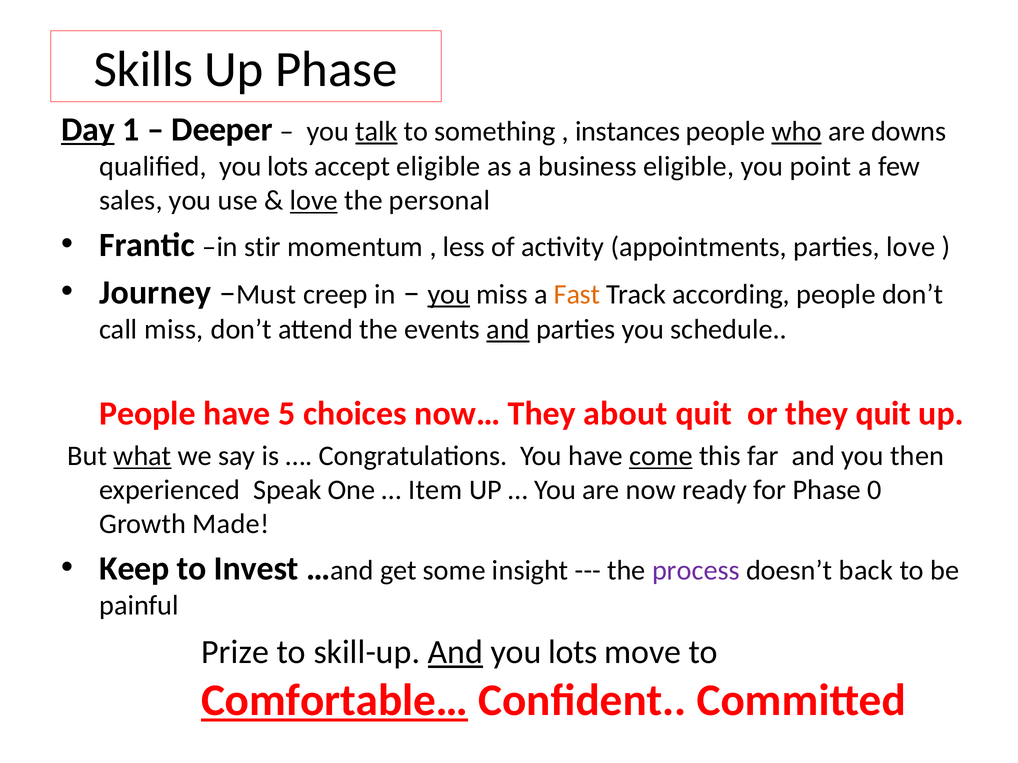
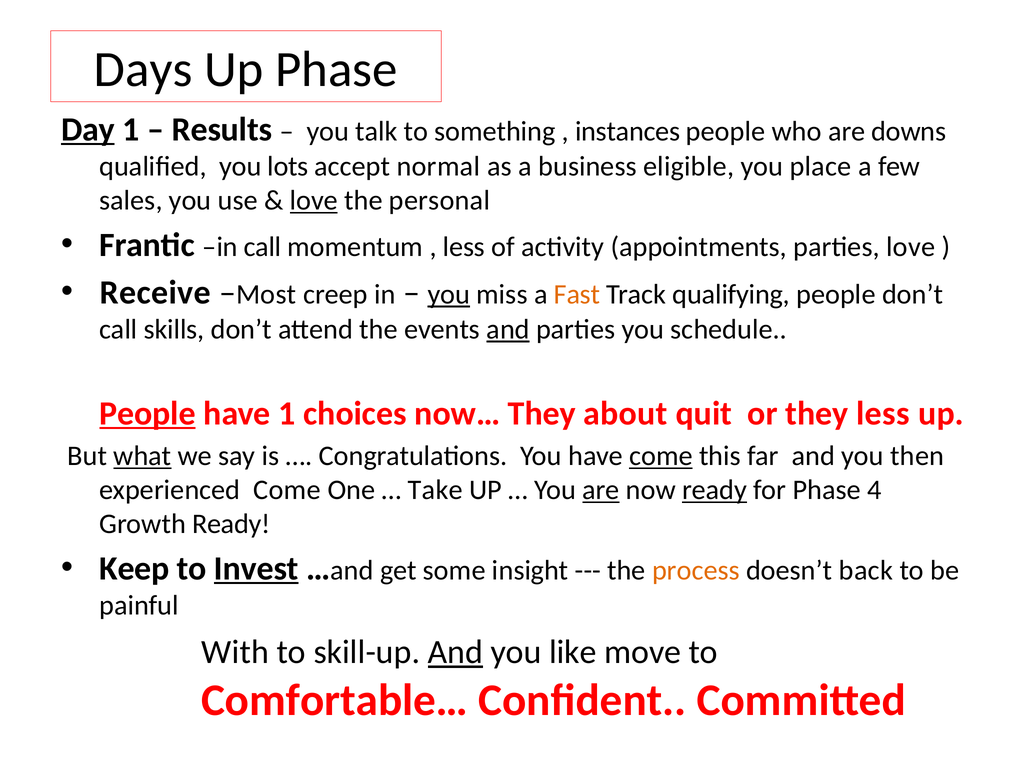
Skills: Skills -> Days (143, 70)
Deeper: Deeper -> Results (222, 130)
talk underline: present -> none (377, 131)
who underline: present -> none (797, 131)
accept eligible: eligible -> normal (438, 167)
point: point -> place (821, 167)
in stir: stir -> call (263, 247)
Journey: Journey -> Receive (155, 293)
Must: Must -> Most (266, 294)
according: according -> qualifying (731, 294)
call miss: miss -> skills (174, 330)
People underline: none -> present (147, 414)
have 5: 5 -> 1 (287, 414)
they quit: quit -> less (883, 414)
experienced Speak: Speak -> Come (287, 490)
Item: Item -> Take (435, 490)
are underline: none -> present (601, 490)
ready underline: none -> present (715, 490)
0: 0 -> 4 (874, 490)
Growth Made: Made -> Ready (231, 524)
Invest underline: none -> present (256, 569)
process colour: purple -> orange (696, 571)
Prize: Prize -> With (235, 653)
lots: lots -> like (573, 653)
Comfortable… underline: present -> none (335, 701)
